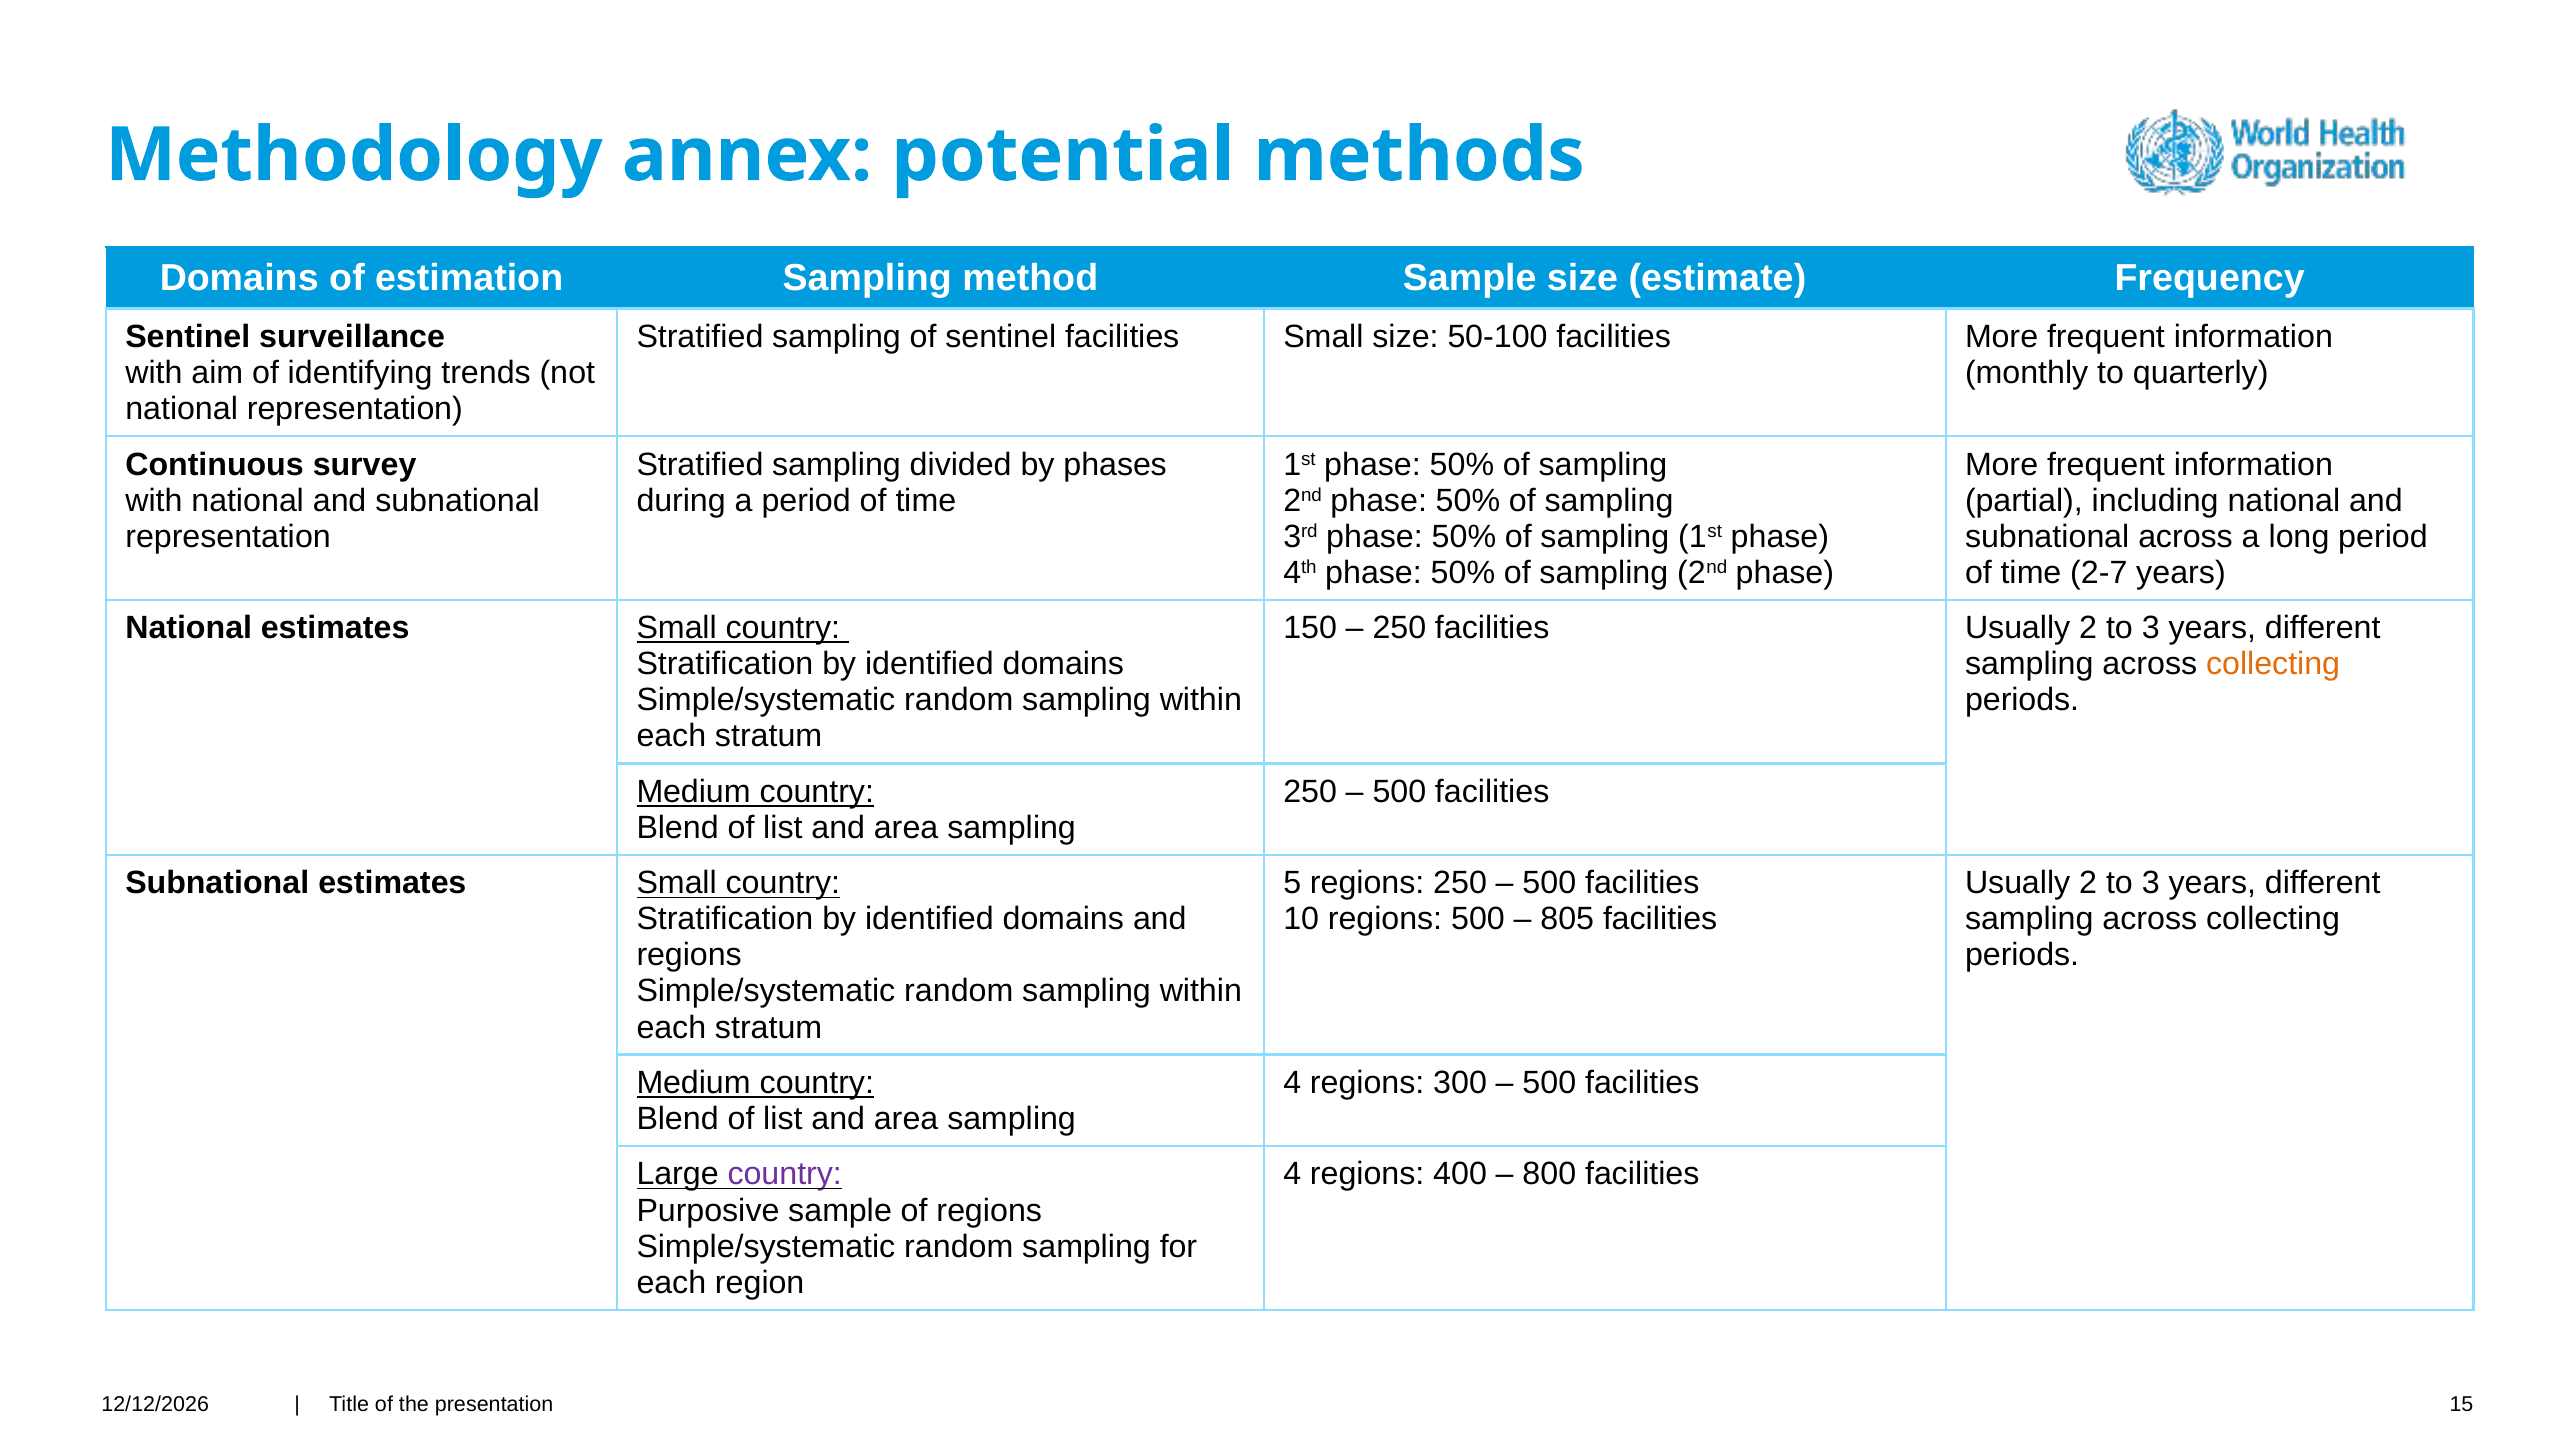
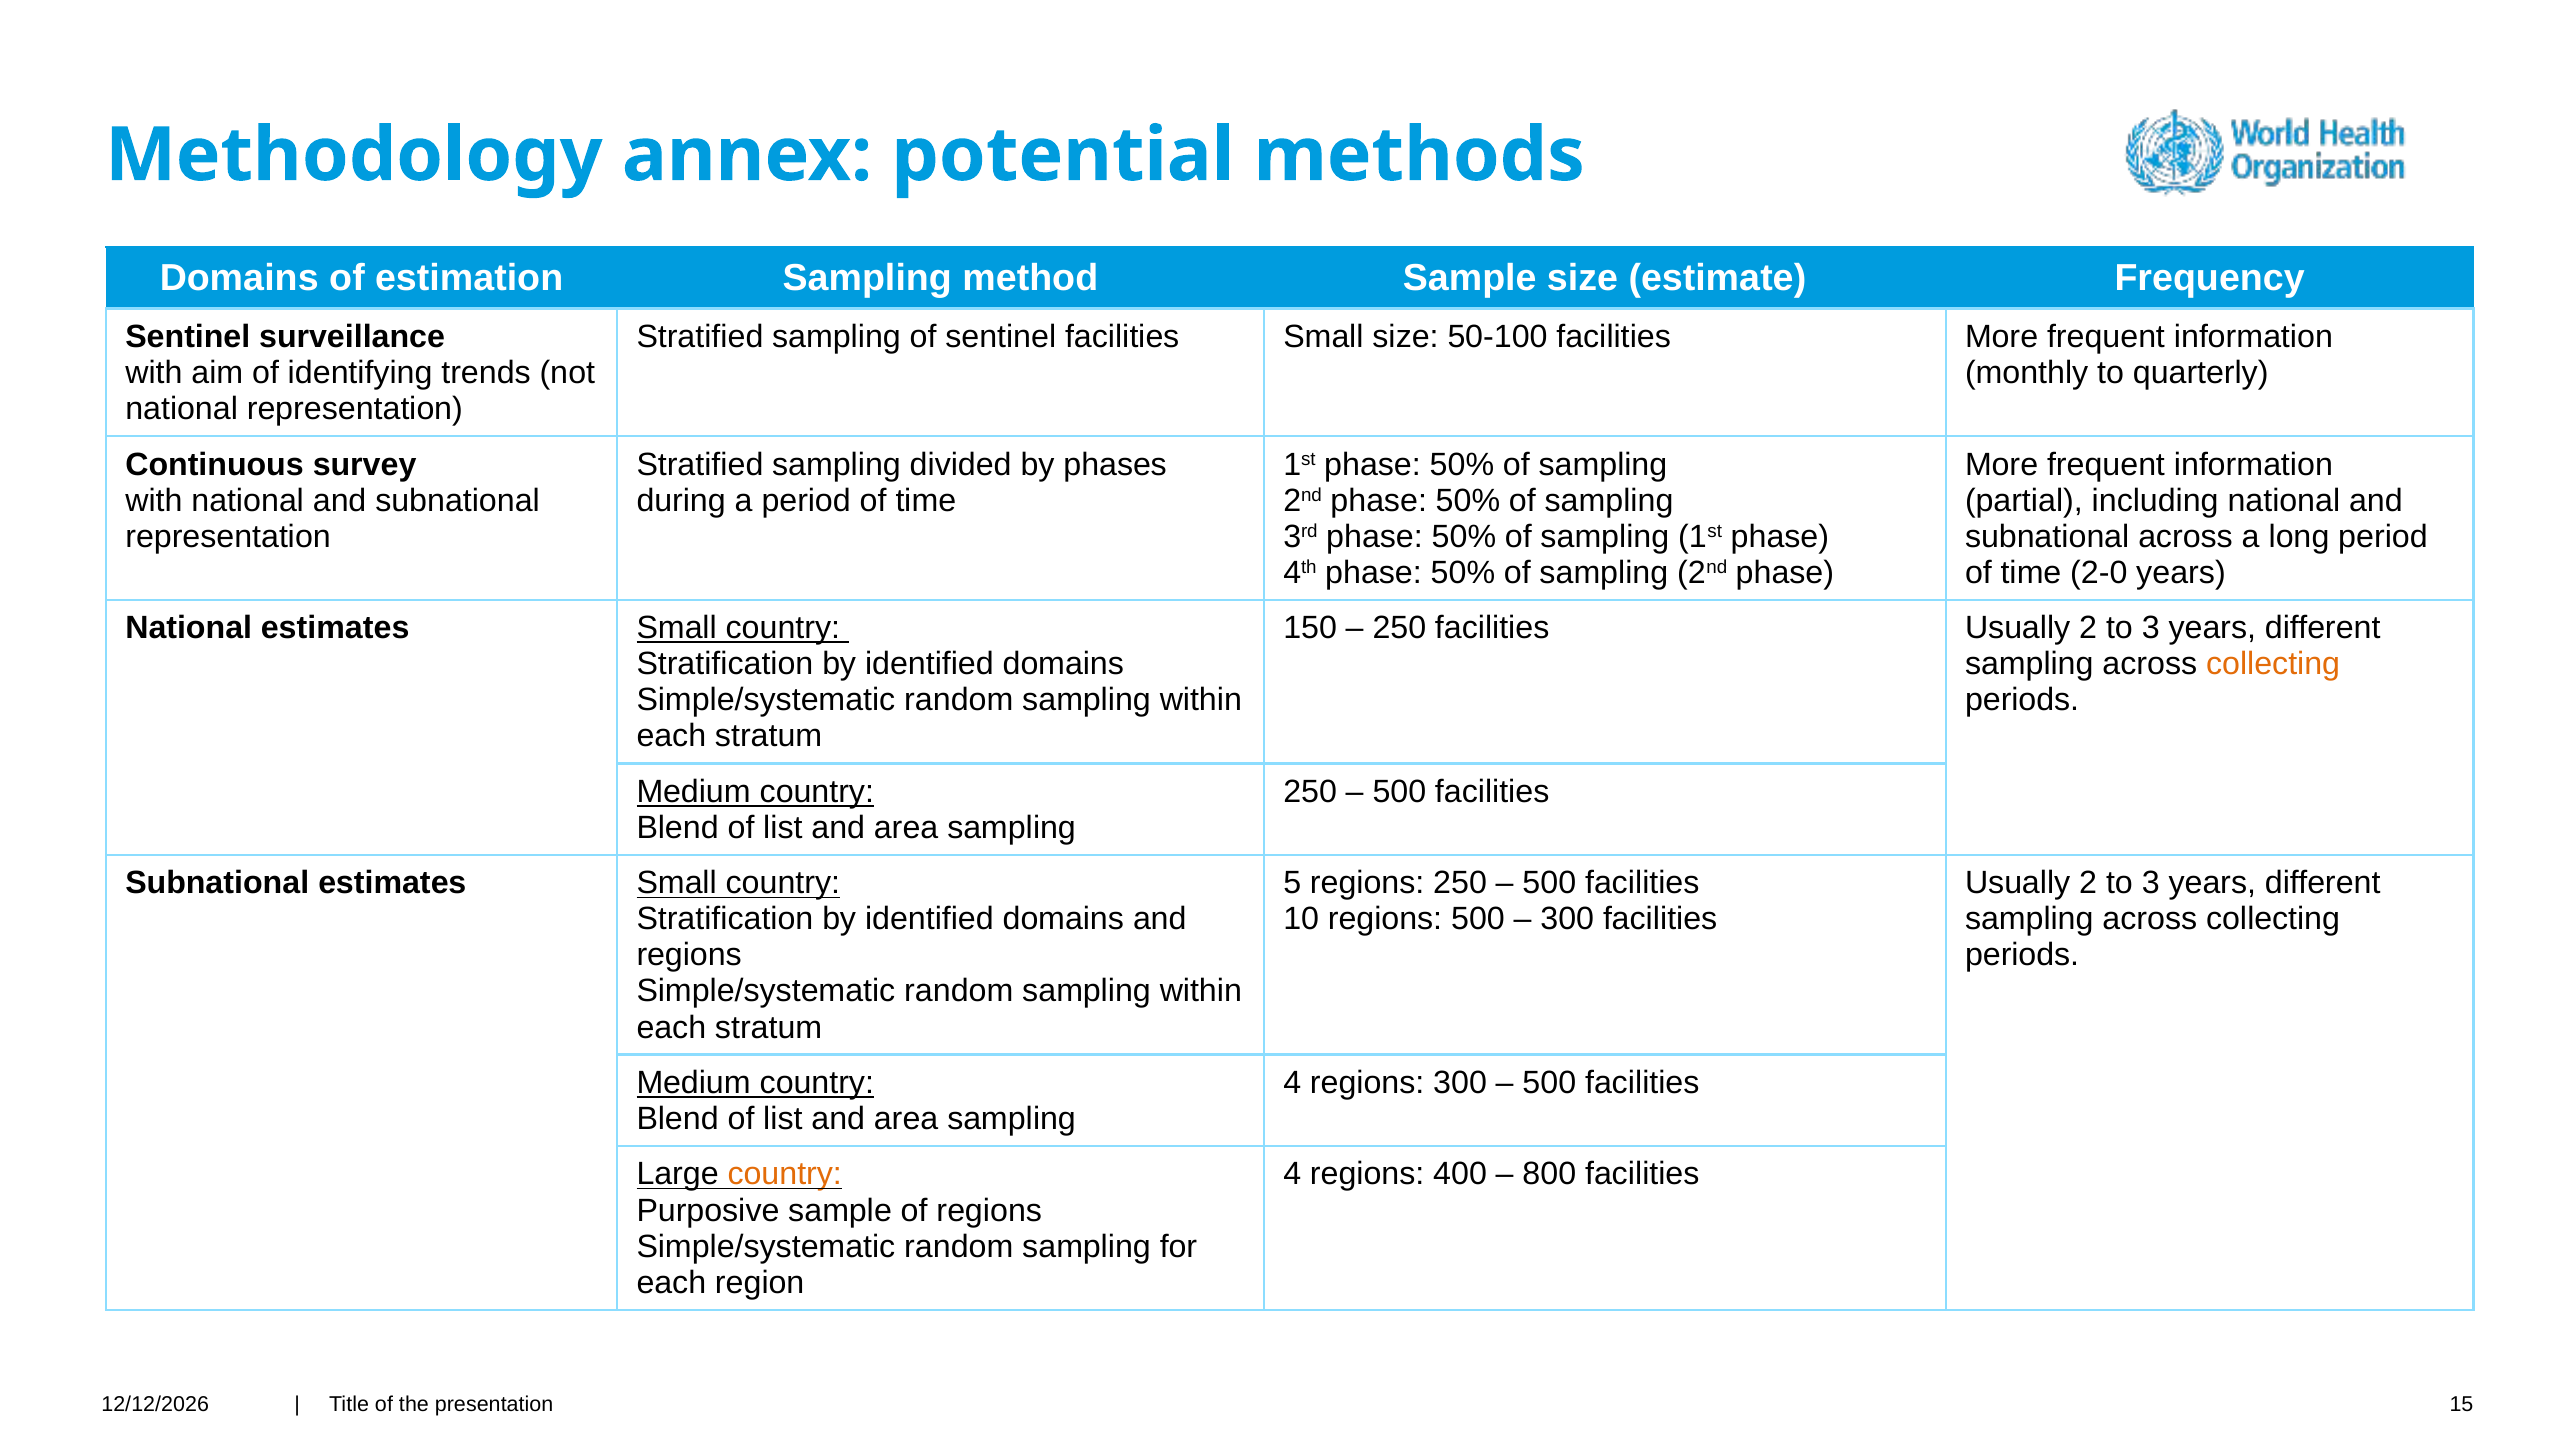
2-7: 2-7 -> 2-0 (2099, 573)
805: 805 -> 300 (1567, 919)
country colour: purple -> orange (785, 1174)
